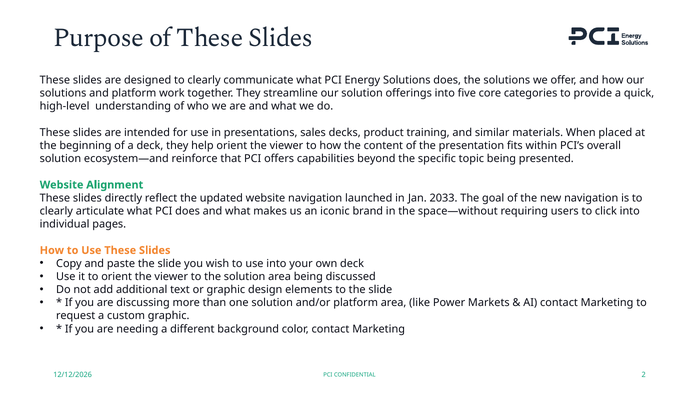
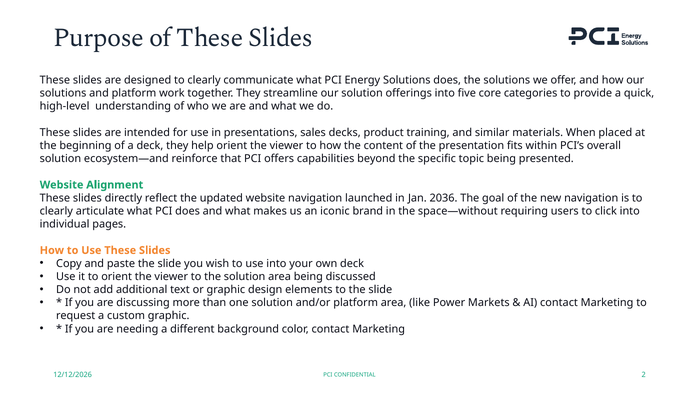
2033: 2033 -> 2036 (444, 198)
